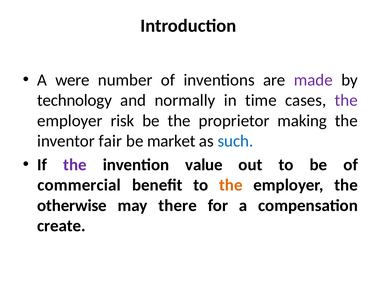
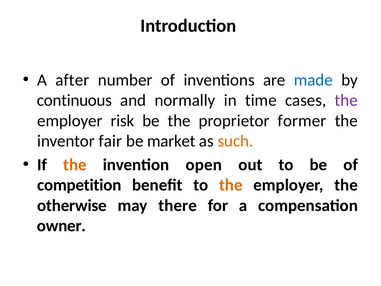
were: were -> after (72, 80)
made colour: purple -> blue (313, 80)
technology: technology -> continuous (74, 100)
making: making -> former (302, 121)
such colour: blue -> orange (235, 141)
the colour: purple -> orange (75, 165)
value: value -> open (204, 165)
commercial: commercial -> competition (79, 185)
create: create -> owner (61, 226)
